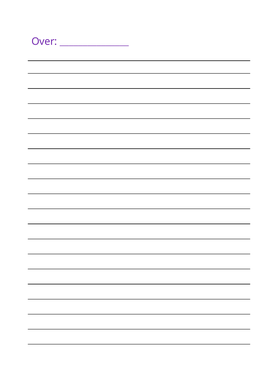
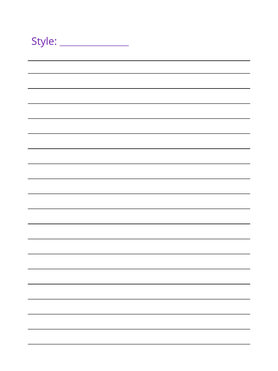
Over: Over -> Style (44, 41)
